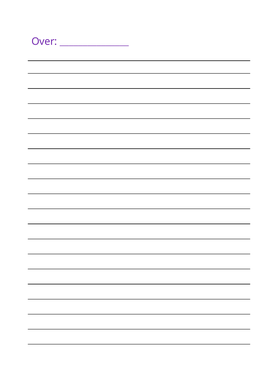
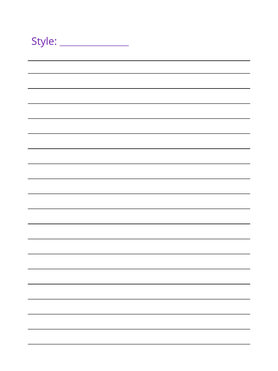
Over: Over -> Style (44, 41)
